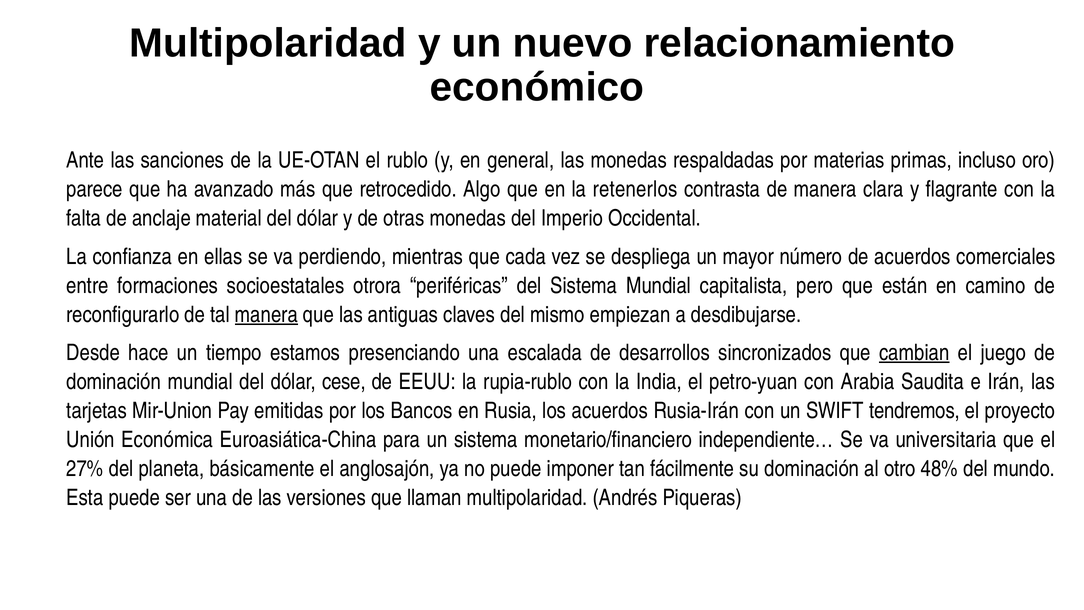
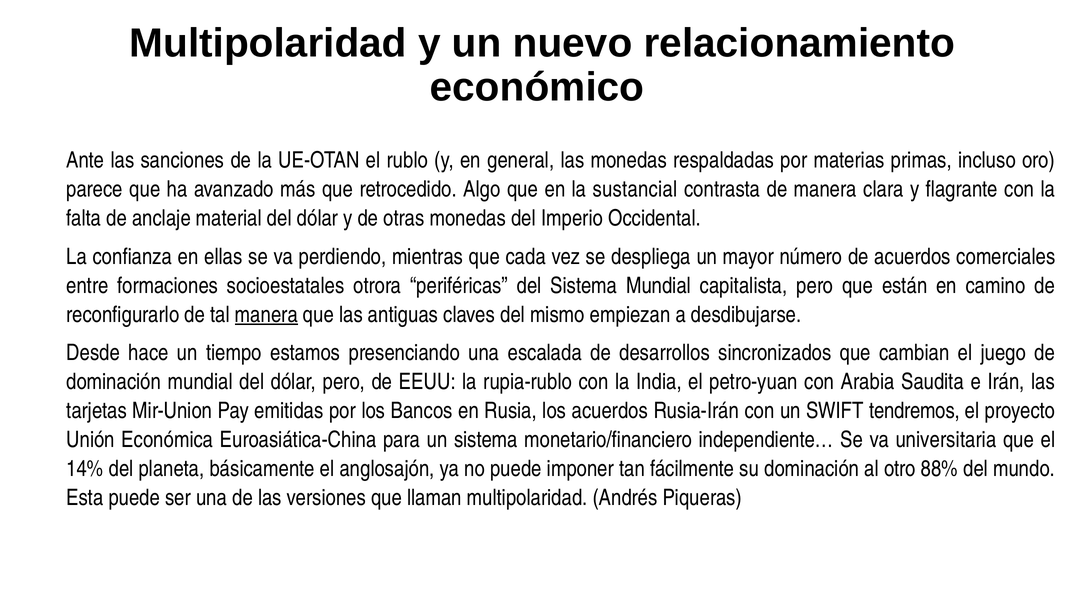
retenerlos: retenerlos -> sustancial (635, 189)
cambian underline: present -> none (914, 352)
dólar cese: cese -> pero (344, 381)
27%: 27% -> 14% (85, 468)
48%: 48% -> 88% (939, 468)
